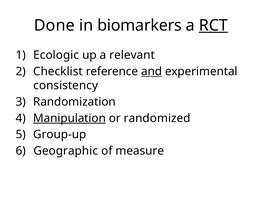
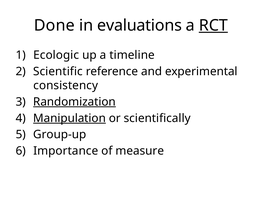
biomarkers: biomarkers -> evaluations (140, 25)
relevant: relevant -> timeline (132, 55)
Checklist: Checklist -> Scientific (58, 71)
and underline: present -> none (152, 71)
Randomization underline: none -> present (74, 102)
randomized: randomized -> scientifically (157, 118)
Geographic: Geographic -> Importance (66, 150)
